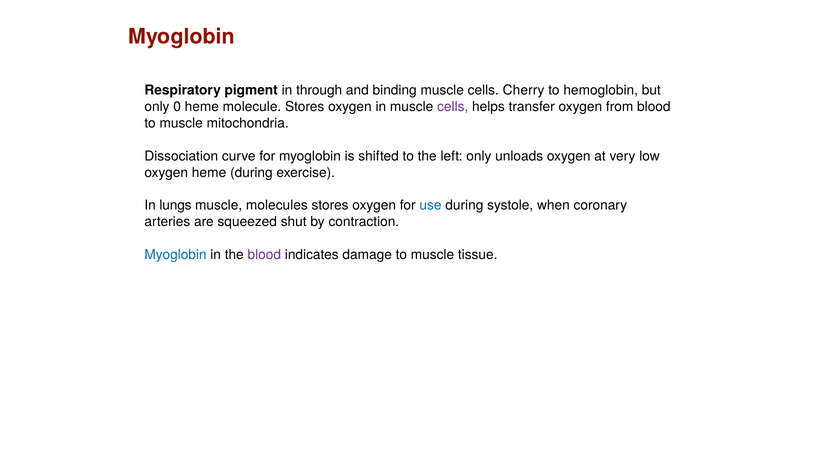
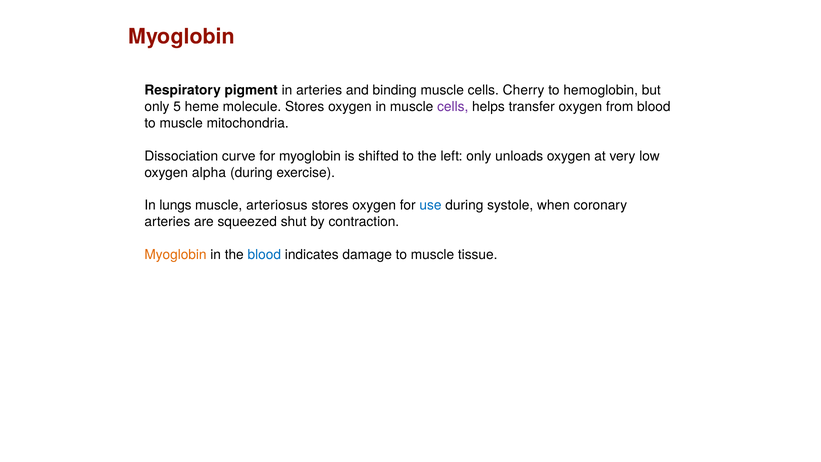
in through: through -> arteries (319, 90)
0: 0 -> 5 (177, 107)
oxygen heme: heme -> alpha (209, 172)
molecules: molecules -> arteriosus (277, 205)
Myoglobin colour: blue -> orange (175, 255)
blood colour: purple -> blue (264, 255)
